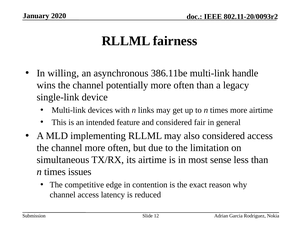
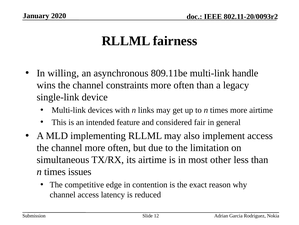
386.11be: 386.11be -> 809.11be (169, 73)
potentially: potentially -> constraints (127, 85)
also considered: considered -> implement (224, 135)
sense: sense -> other (221, 159)
